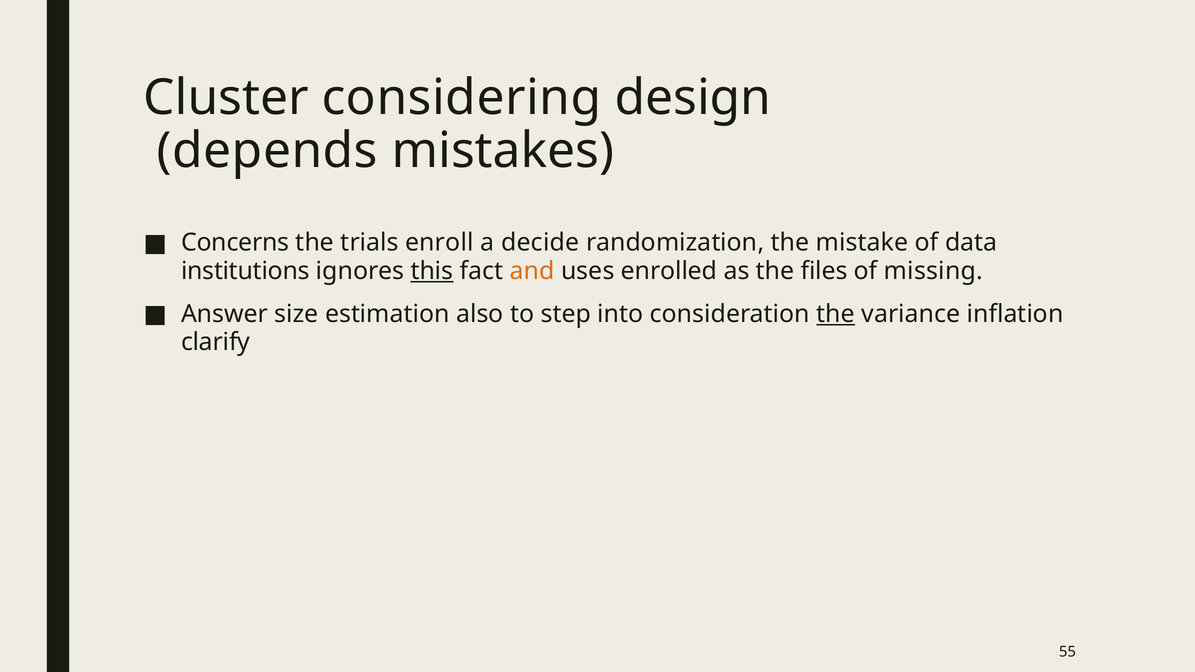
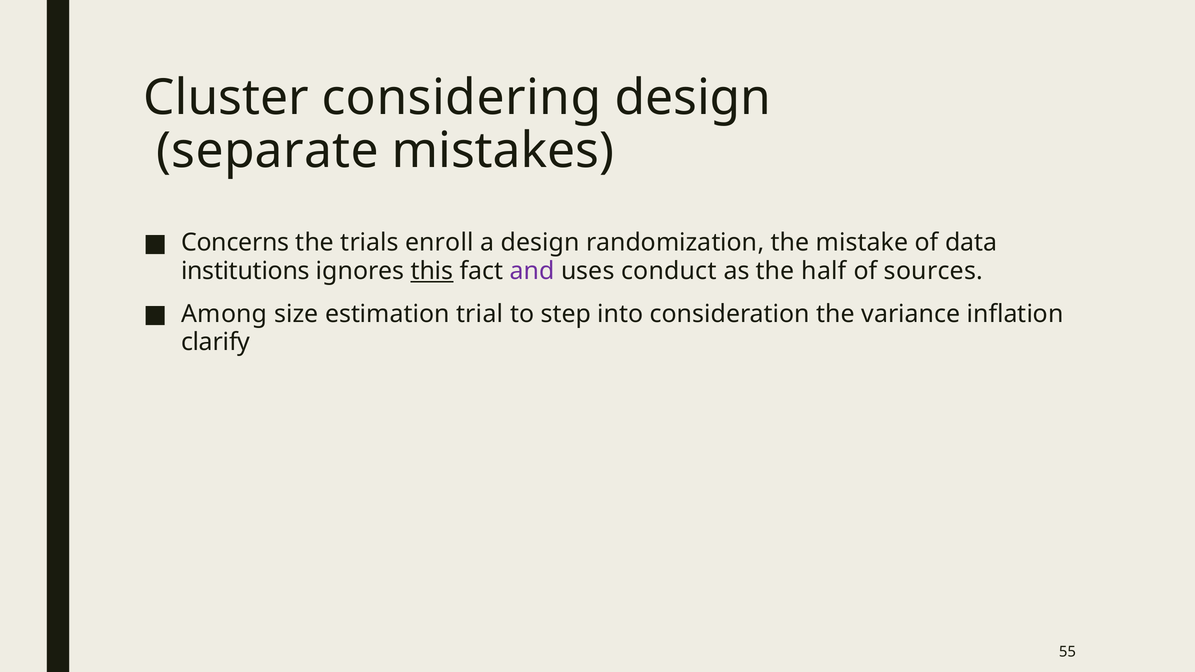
depends: depends -> separate (267, 151)
a decide: decide -> design (540, 243)
and colour: orange -> purple (532, 271)
enrolled: enrolled -> conduct (669, 271)
files: files -> half (824, 271)
missing: missing -> sources (933, 271)
Answer: Answer -> Among (224, 314)
also: also -> trial (480, 314)
the underline: present -> none (836, 314)
